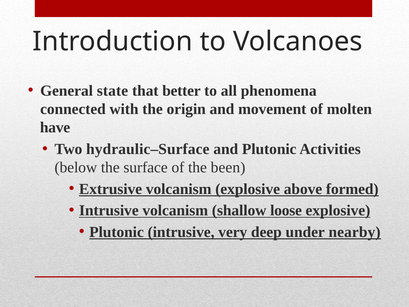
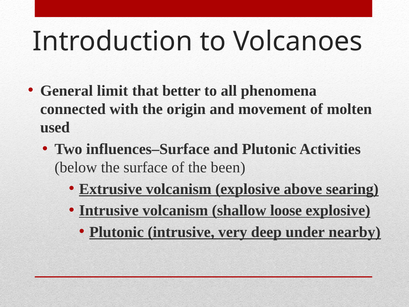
state: state -> limit (112, 91)
have: have -> used (55, 127)
hydraulic–Surface: hydraulic–Surface -> influences–Surface (148, 149)
formed: formed -> searing (352, 189)
